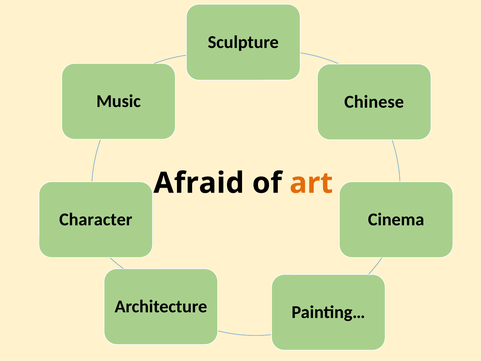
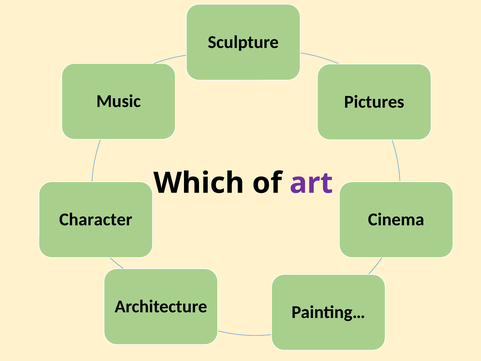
Chinese: Chinese -> Pictures (374, 102)
Afraid: Afraid -> Which (199, 183)
art colour: orange -> purple (311, 183)
